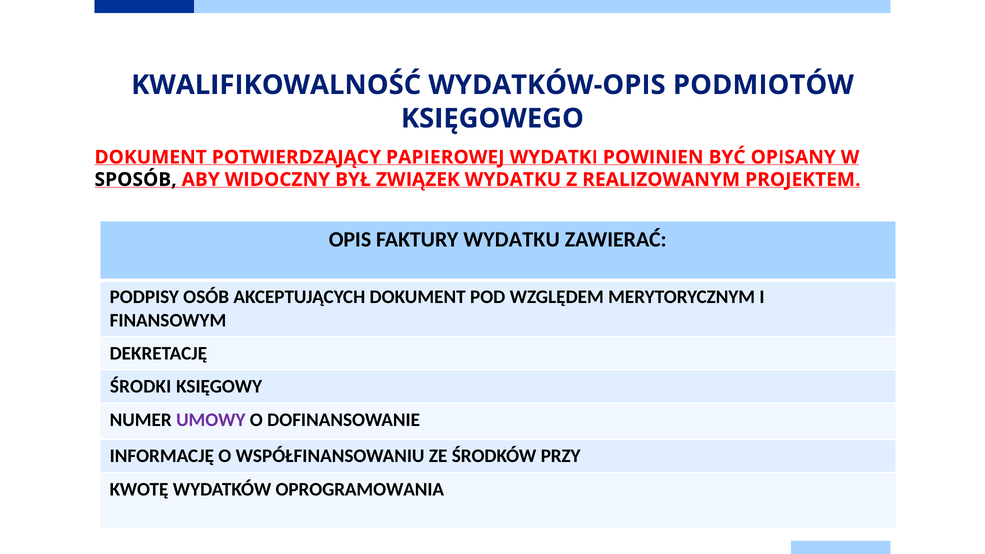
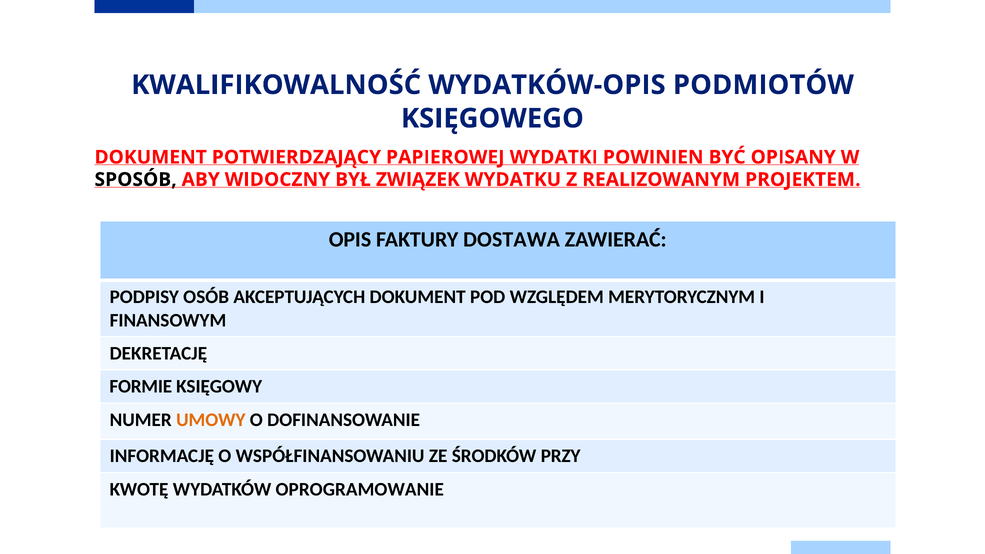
FAKTURY WYDATKU: WYDATKU -> DOSTAWA (512, 240)
ŚRODKI: ŚRODKI -> FORMIE (141, 387)
UMOWY colour: purple -> orange (211, 420)
OPROGRAMOWANIA: OPROGRAMOWANIA -> OPROGRAMOWANIE (360, 489)
